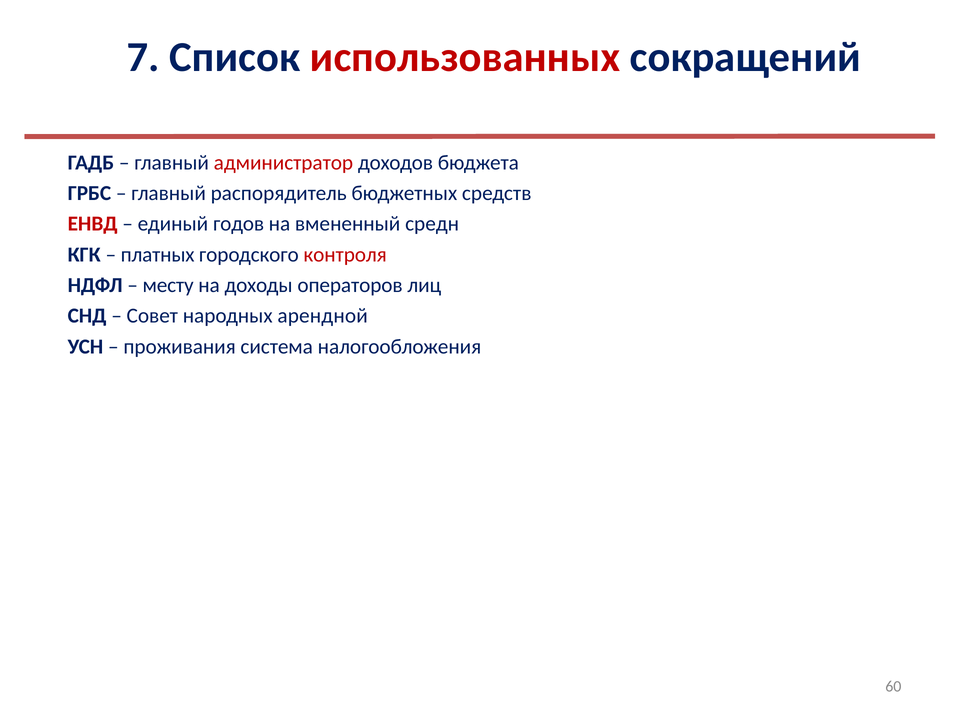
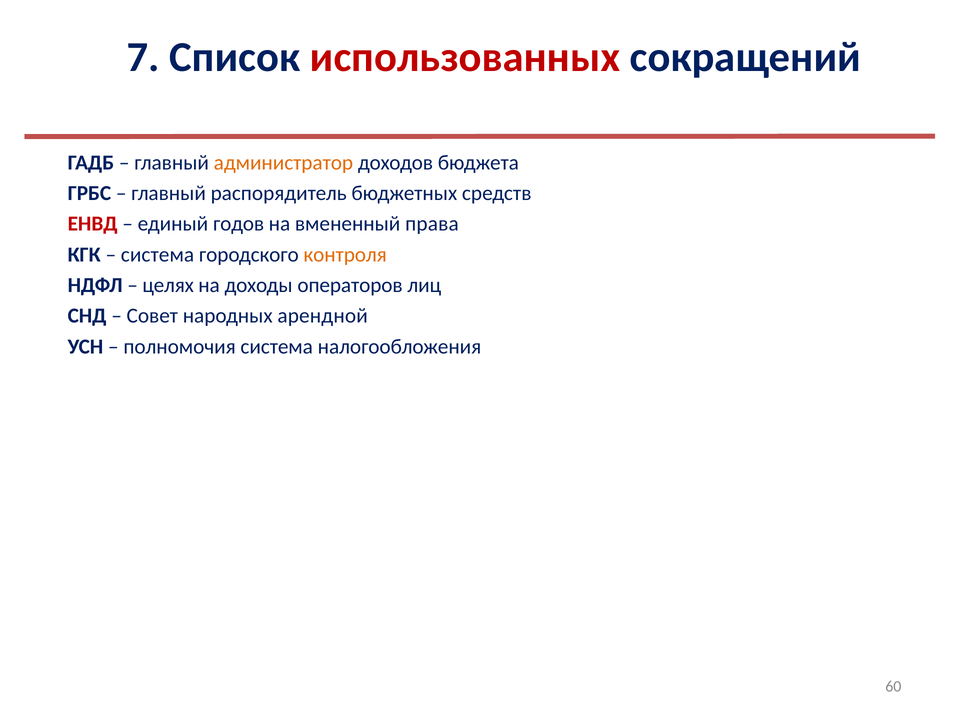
администратор colour: red -> orange (283, 163)
средн: средн -> права (432, 224)
платных: платных -> система (158, 255)
контроля colour: red -> orange (345, 255)
месту: месту -> целях (168, 285)
проживания: проживания -> полномочия (180, 347)
